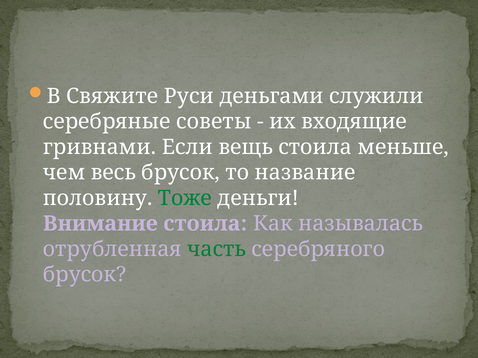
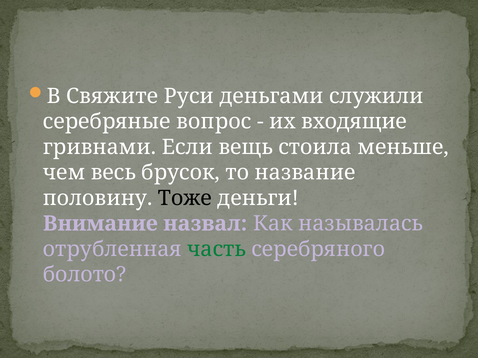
советы: советы -> вопрос (214, 122)
Тоже colour: green -> black (185, 198)
Внимание стоила: стоила -> назвал (205, 224)
брусок: брусок -> болото (85, 275)
